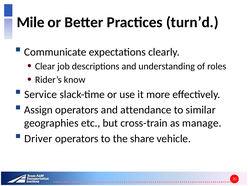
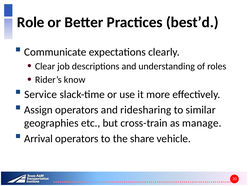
Mile: Mile -> Role (31, 22)
turn’d: turn’d -> best’d (192, 22)
attendance: attendance -> ridesharing (146, 110)
Driver: Driver -> Arrival (38, 139)
